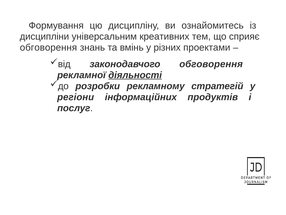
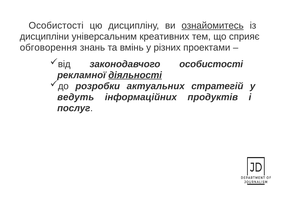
Формування: Формування -> Особистості (56, 25)
ознайомитесь underline: none -> present (213, 25)
законодавчого обговорення: обговорення -> особистості (211, 64)
рекламному: рекламному -> актуальних (156, 86)
регіони: регіони -> ведуть (76, 97)
